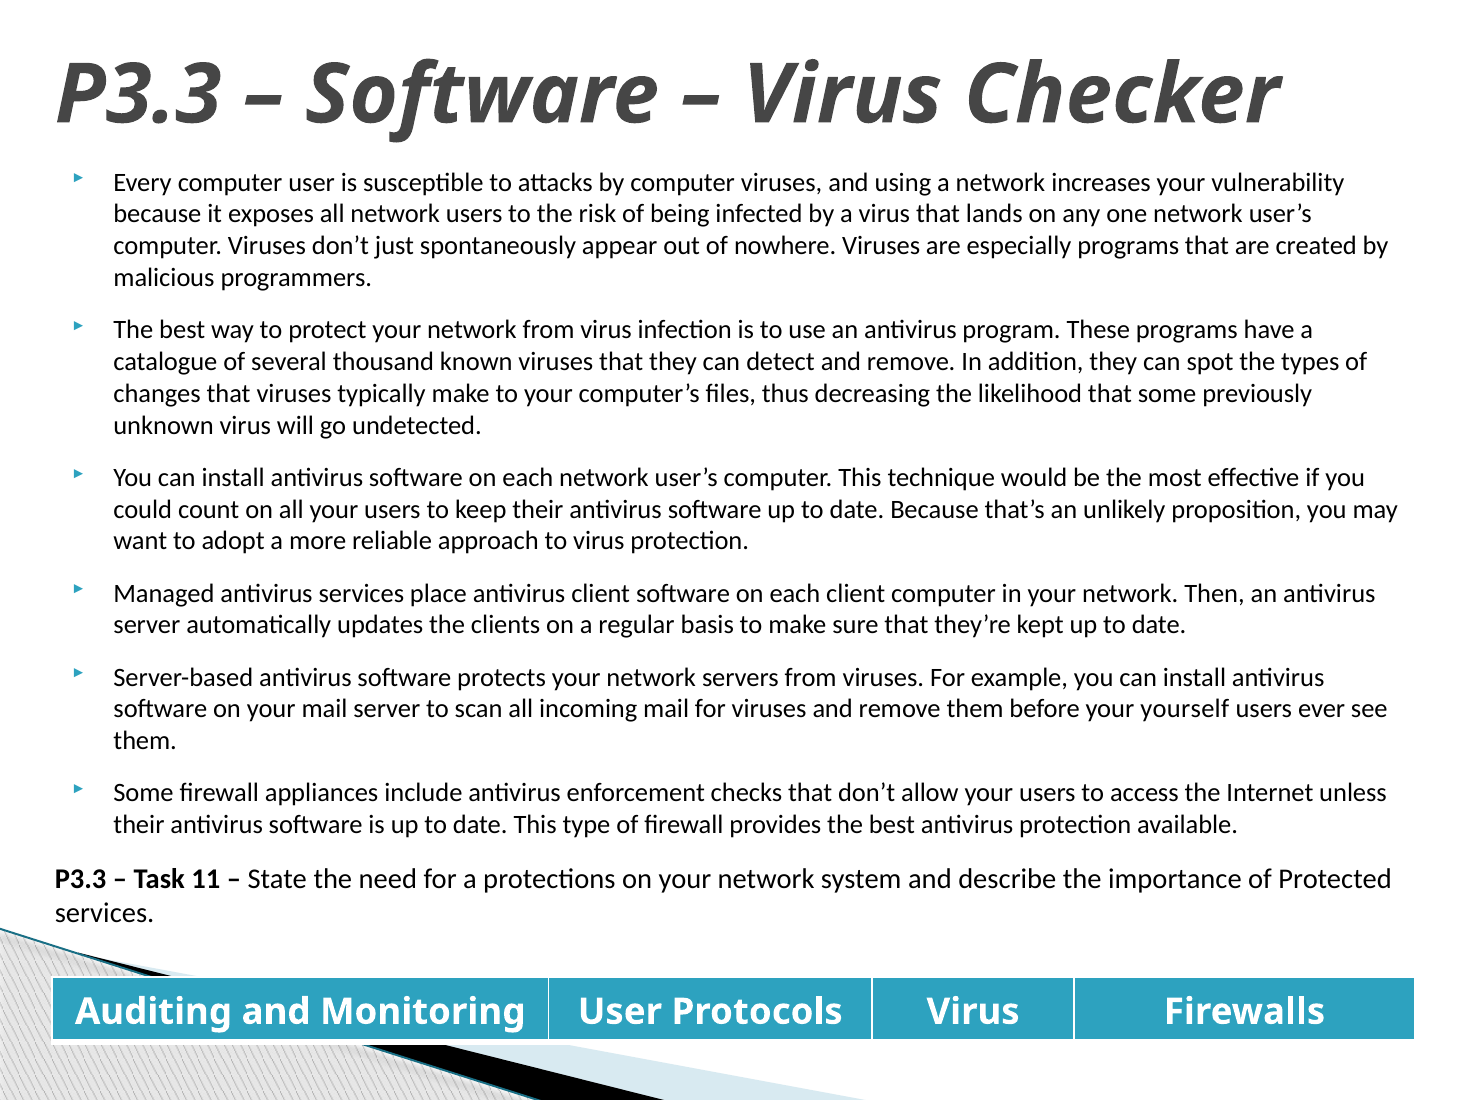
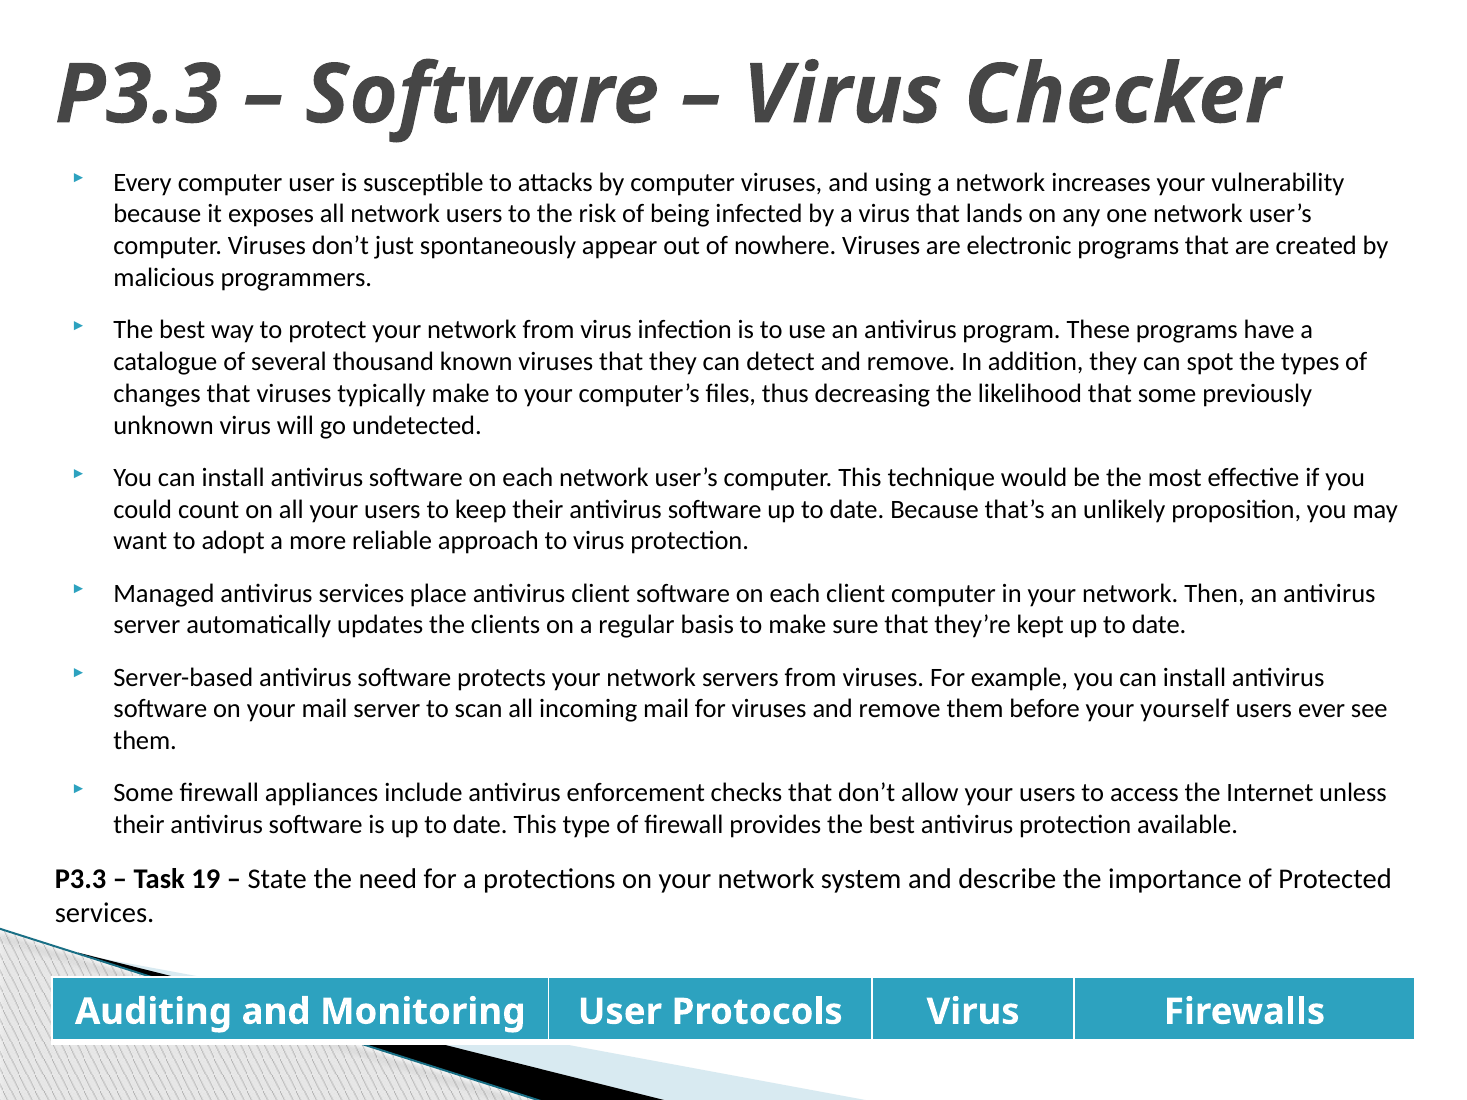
especially: especially -> electronic (1019, 246)
11: 11 -> 19 (206, 879)
